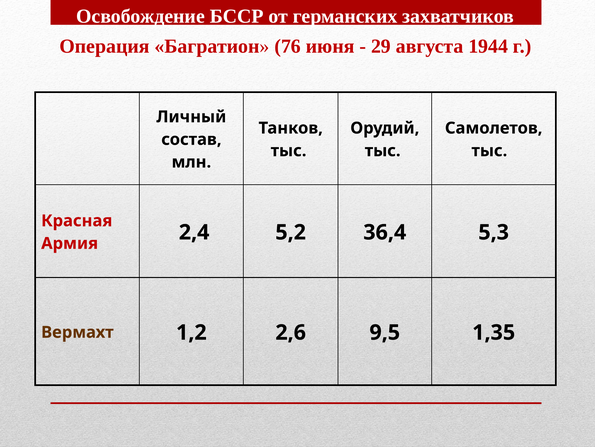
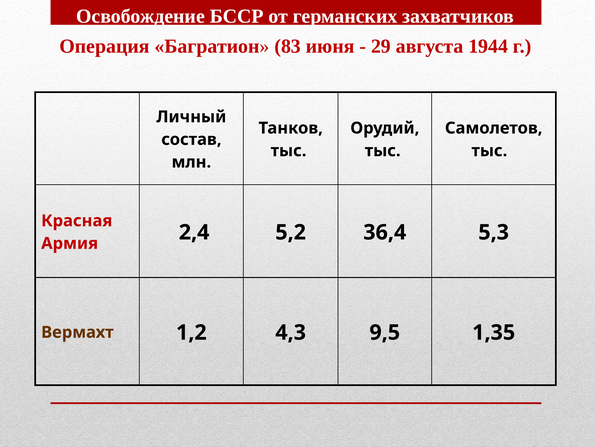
76: 76 -> 83 (288, 46)
2,6: 2,6 -> 4,3 (291, 332)
